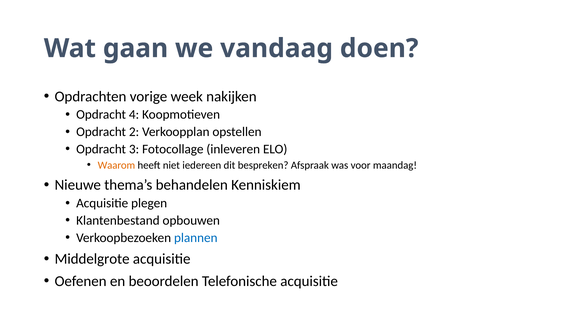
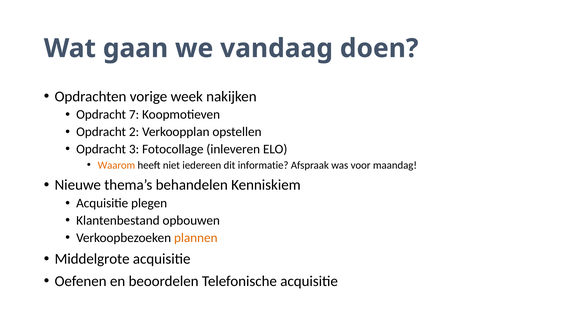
4: 4 -> 7 (134, 114)
bespreken: bespreken -> informatie (263, 165)
plannen colour: blue -> orange (196, 237)
